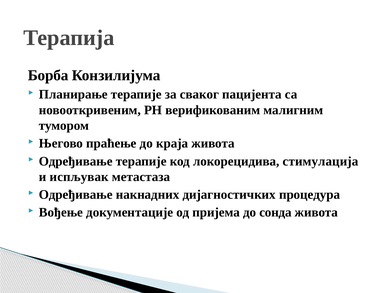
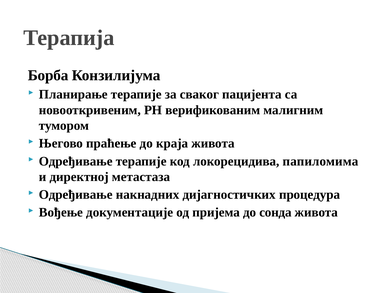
стимулација: стимулација -> папиломима (321, 161)
испљувак: испљувак -> директној (79, 177)
